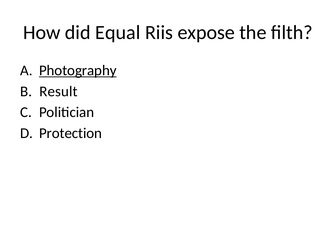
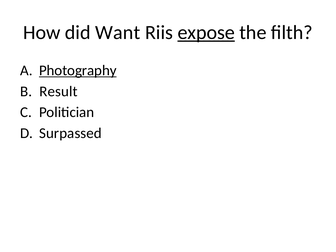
Equal: Equal -> Want (118, 32)
expose underline: none -> present (206, 32)
Protection: Protection -> Surpassed (70, 133)
